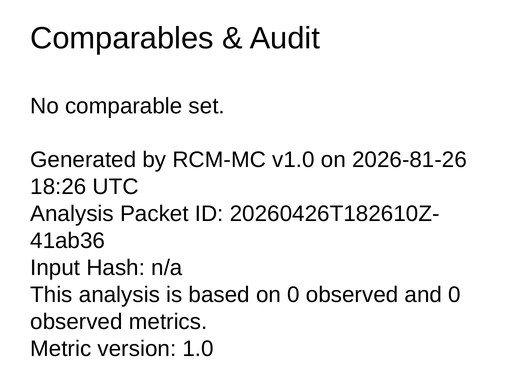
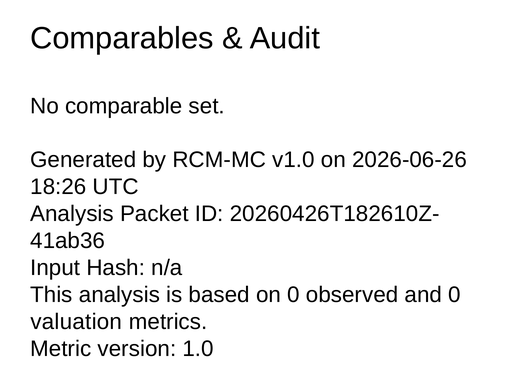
2026-81-26: 2026-81-26 -> 2026-06-26 (409, 160)
observed: observed -> valuation (76, 321)
